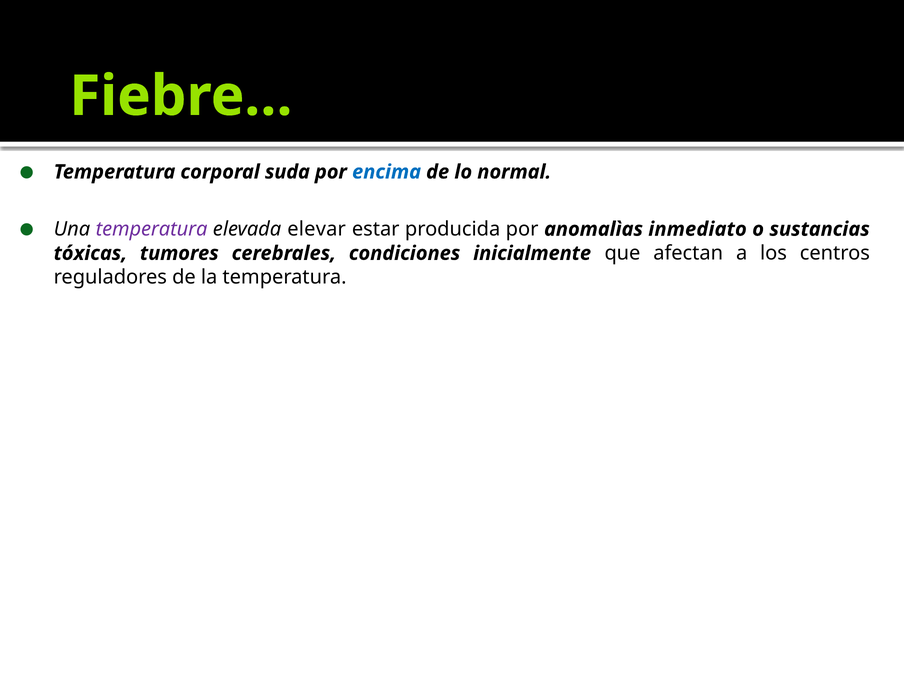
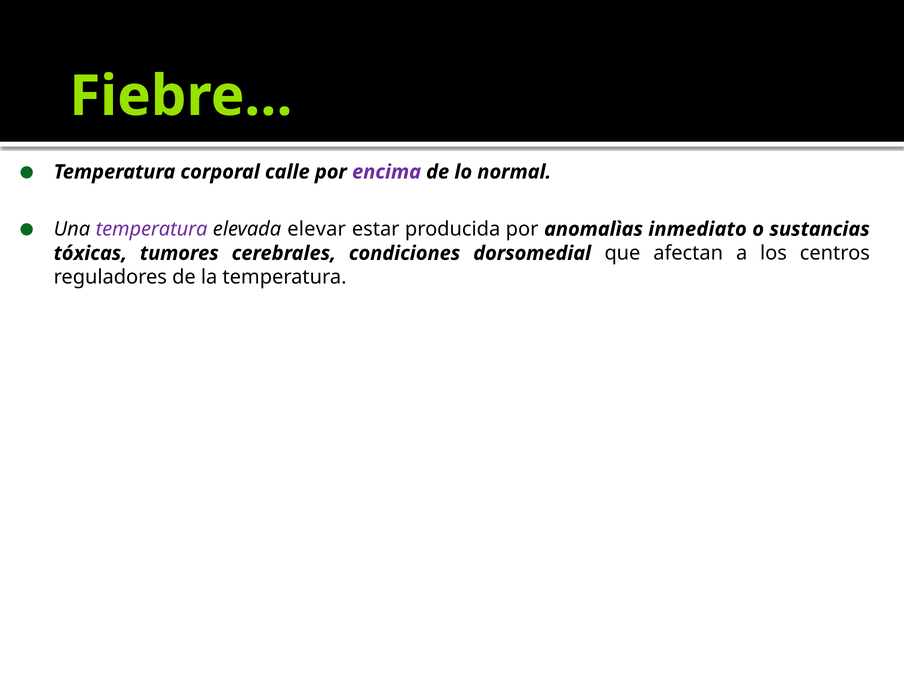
suda: suda -> calle (287, 172)
encima colour: blue -> purple (387, 172)
inicialmente: inicialmente -> dorsomedial (532, 253)
